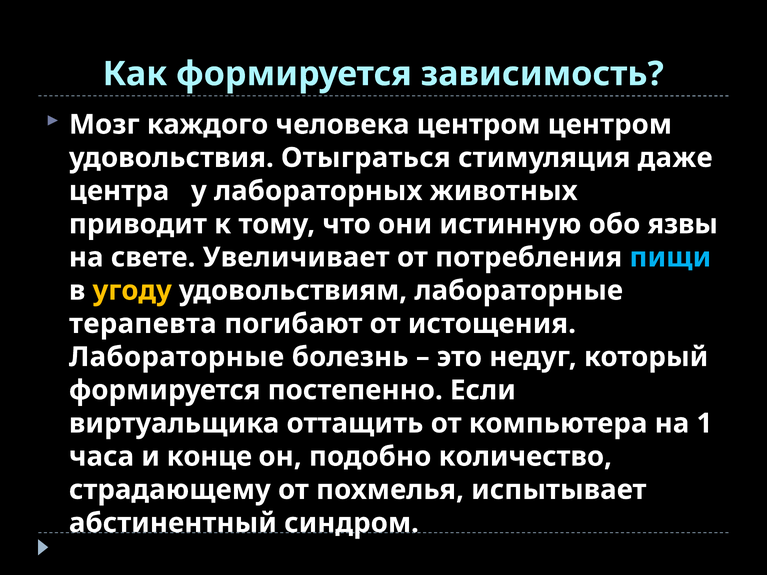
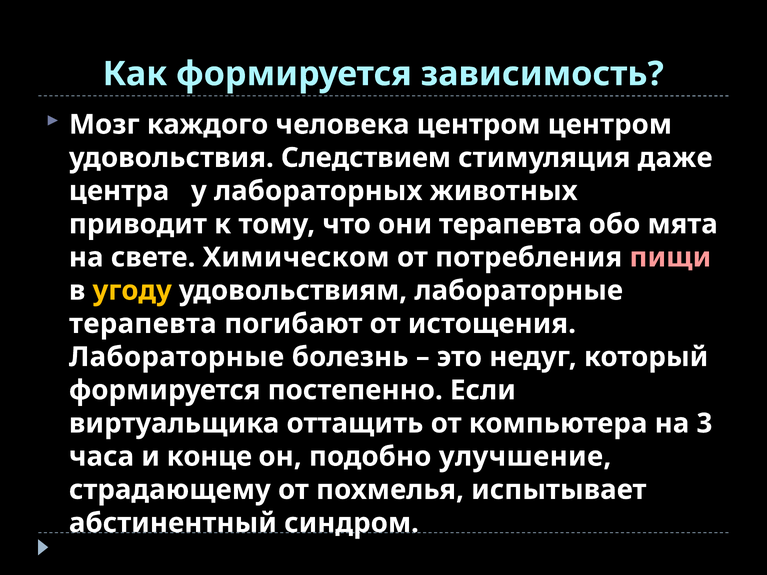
Отыграться: Отыграться -> Следствием (366, 158)
они истинную: истинную -> терапевта (511, 224)
язвы: язвы -> мята (683, 224)
Увеличивает: Увеличивает -> Химическом (296, 257)
пищи colour: light blue -> pink (670, 257)
1: 1 -> 3 (704, 424)
количество: количество -> улучшение (525, 457)
